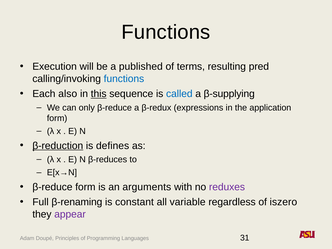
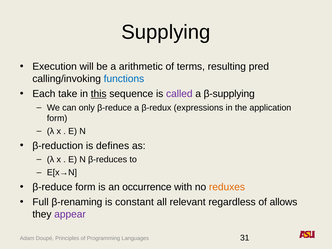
Functions: Functions -> Supplying (166, 32)
published: published -> arithmetic (141, 67)
also: also -> take (68, 94)
called colour: blue -> purple (179, 94)
β-reduction underline: present -> none (58, 146)
arguments: arguments -> occurrence (147, 187)
reduxes colour: purple -> orange (227, 187)
variable: variable -> relevant (188, 202)
iszero: iszero -> allows (284, 202)
